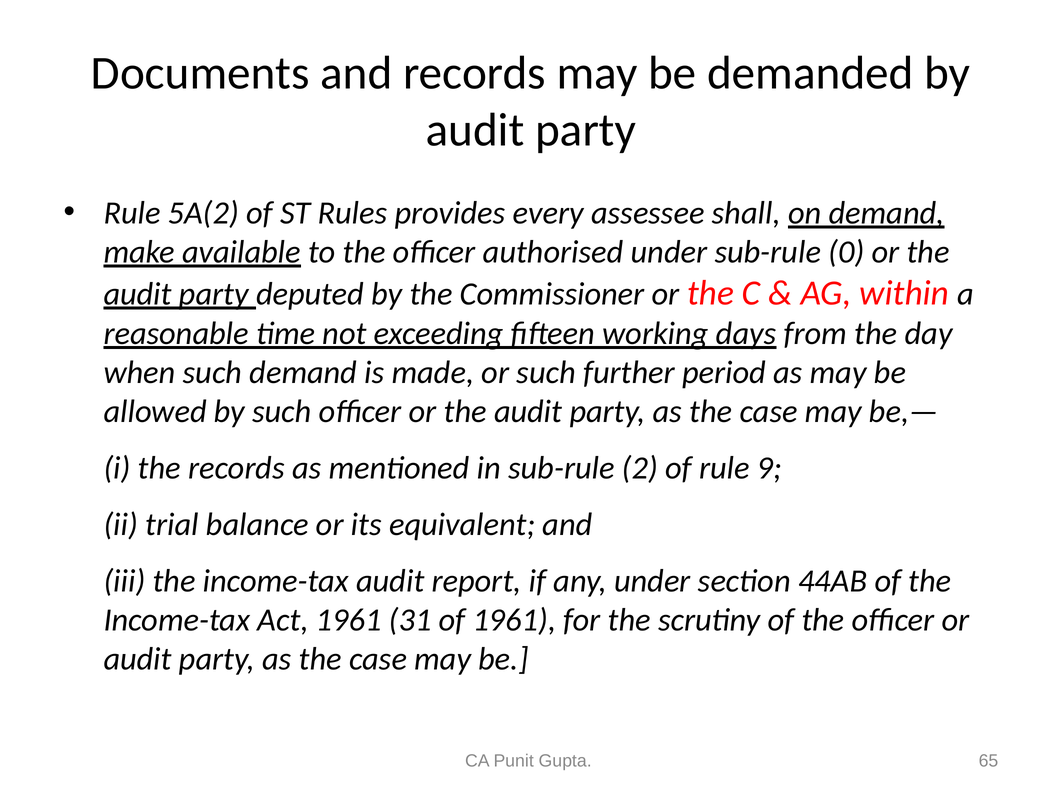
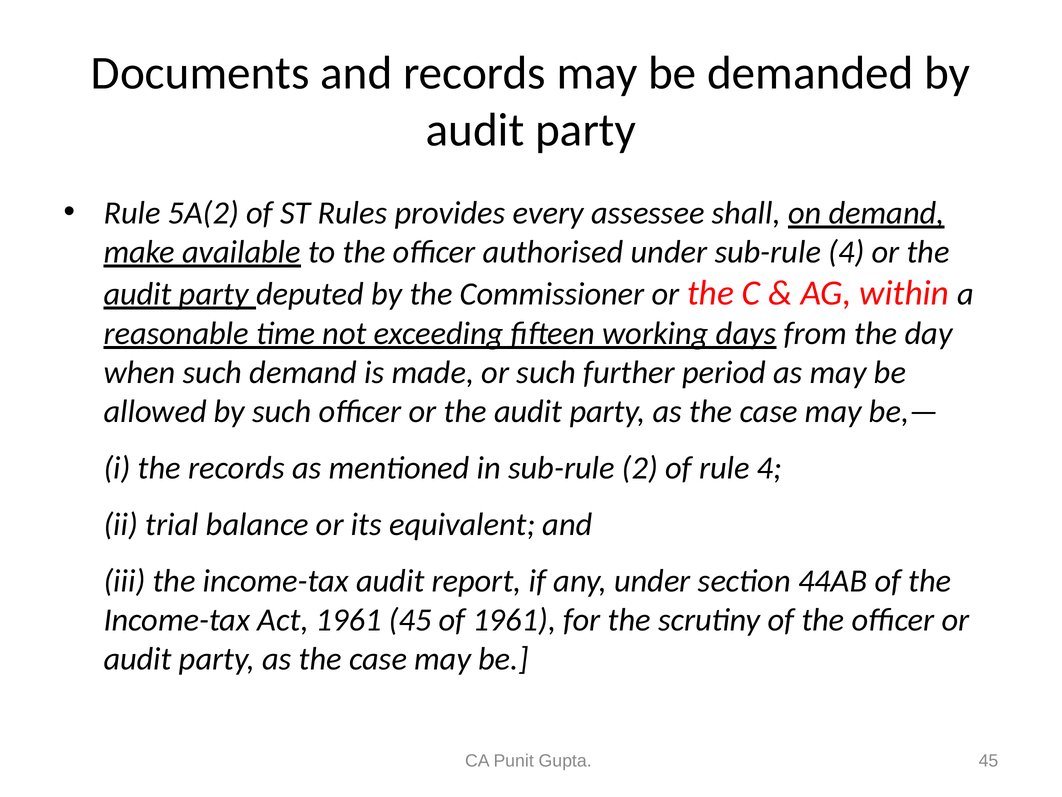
sub-rule 0: 0 -> 4 (846, 252)
rule 9: 9 -> 4 (769, 468)
1961 31: 31 -> 45 (410, 620)
Gupta 65: 65 -> 45 (988, 761)
